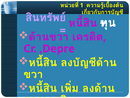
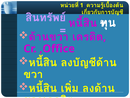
,Depre: ,Depre -> ,Office (57, 48)
